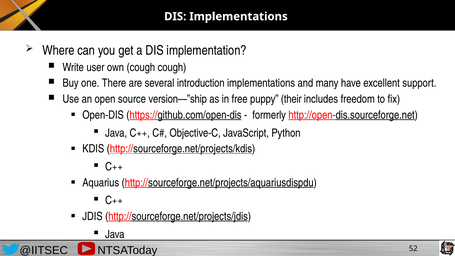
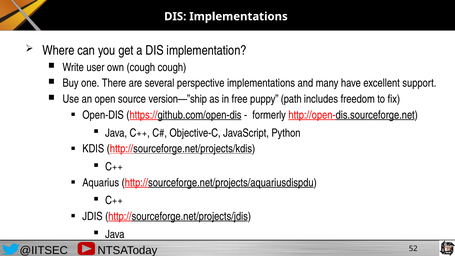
introduction: introduction -> perspective (201, 83)
their: their -> path (291, 99)
